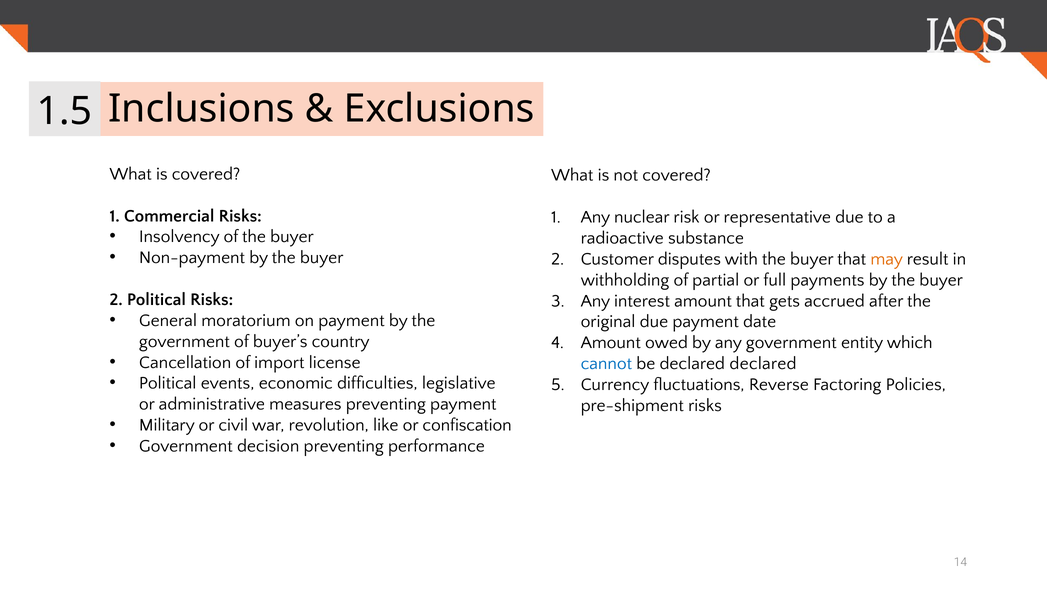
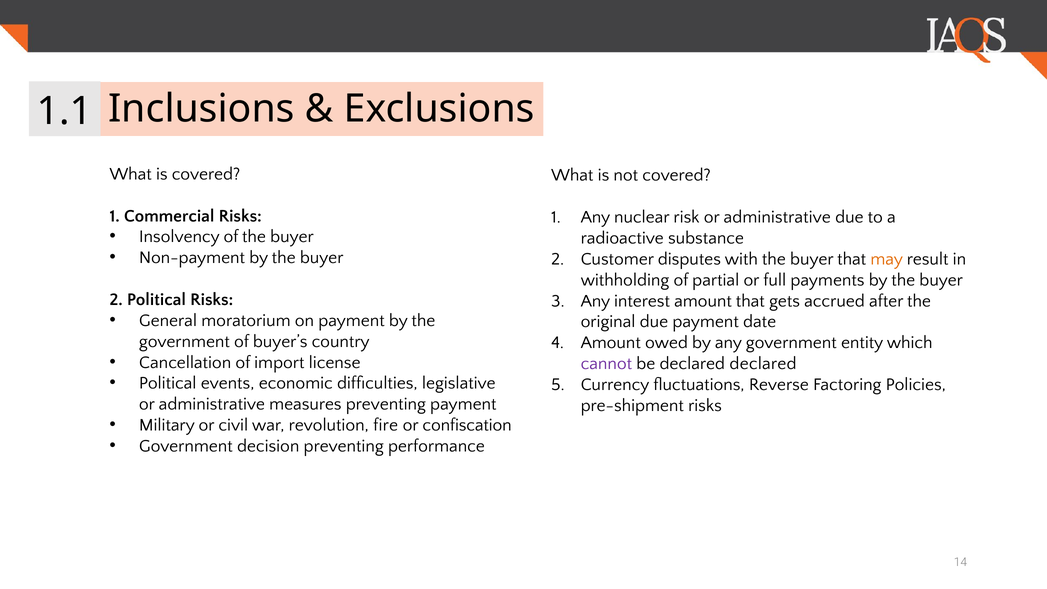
1.5: 1.5 -> 1.1 (64, 112)
risk or representative: representative -> administrative (777, 217)
cannot colour: blue -> purple (606, 364)
like: like -> fire (386, 425)
